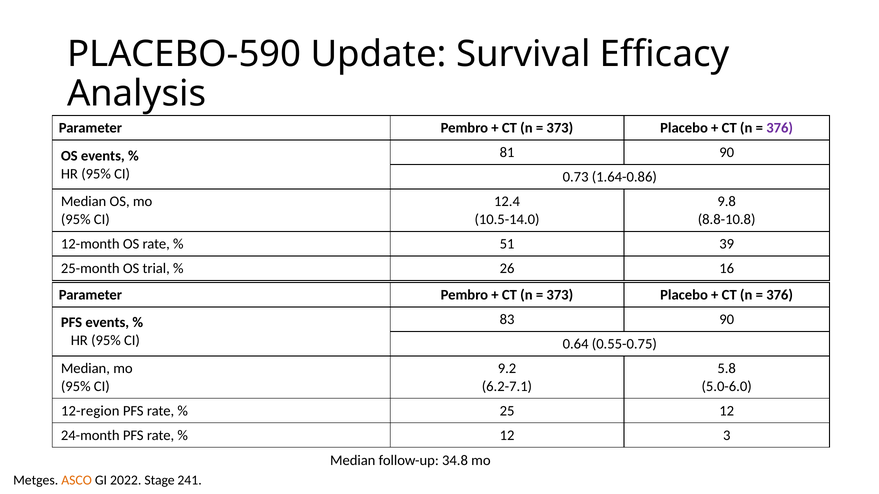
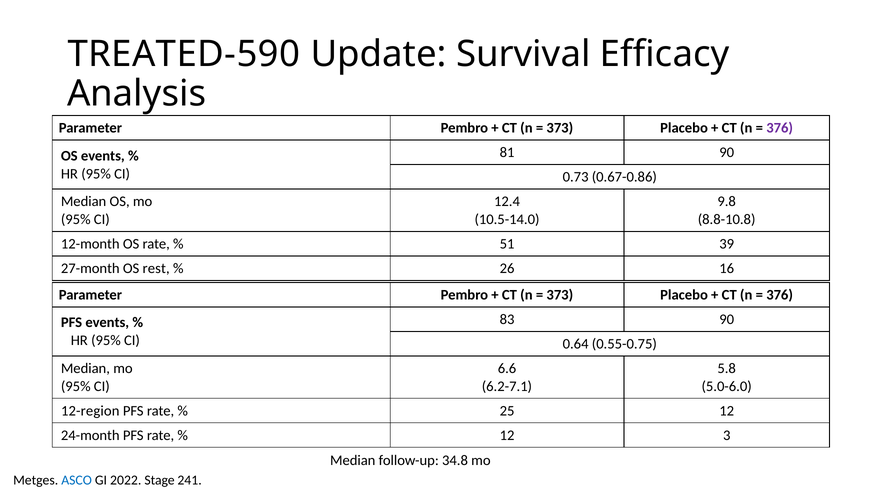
PLACEBO-590: PLACEBO-590 -> TREATED-590 (184, 54)
1.64-0.86: 1.64-0.86 -> 0.67-0.86 (624, 177)
25-month: 25-month -> 27-month (90, 269)
trial: trial -> rest (156, 269)
9.2: 9.2 -> 6.6 (507, 369)
ASCO colour: orange -> blue (77, 481)
